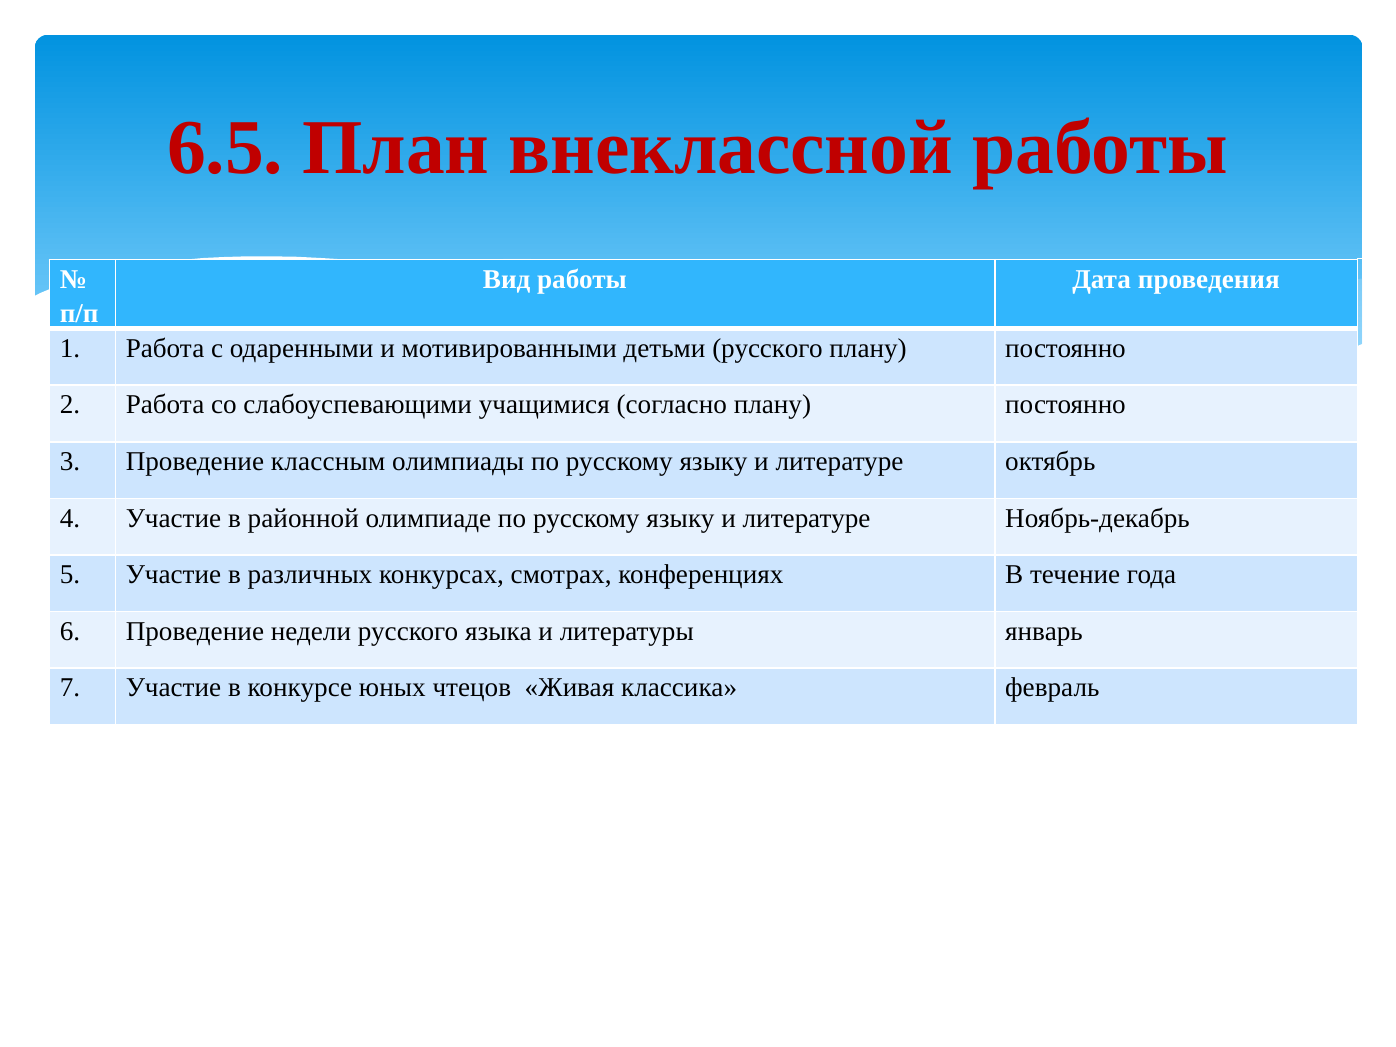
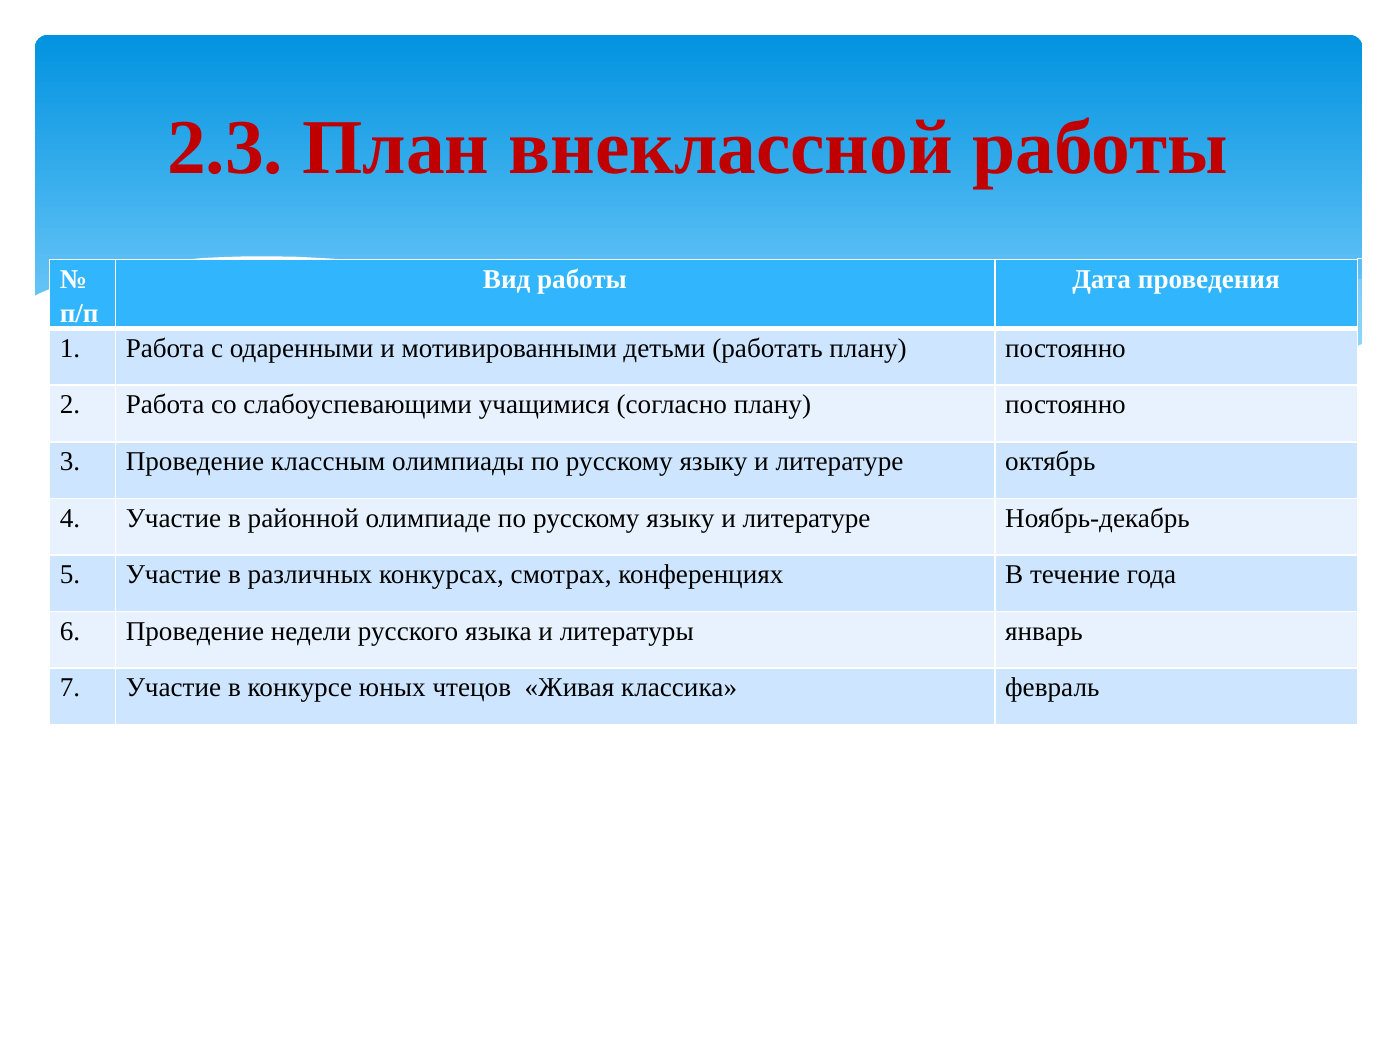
6.5: 6.5 -> 2.3 (225, 148)
детьми русского: русского -> работать (767, 348)
